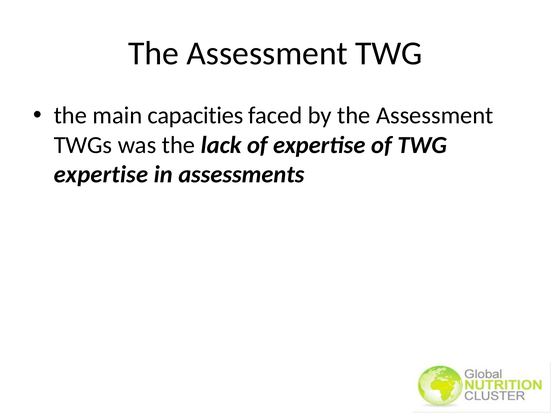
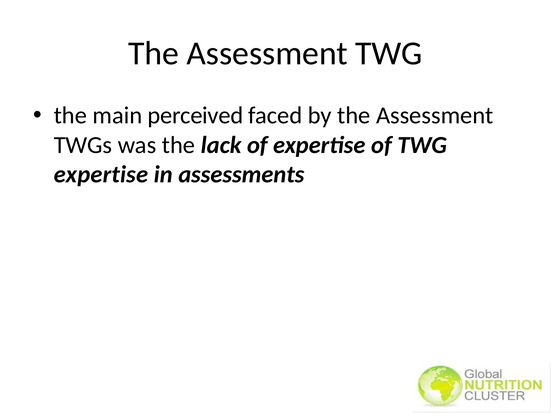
capacities: capacities -> perceived (195, 116)
